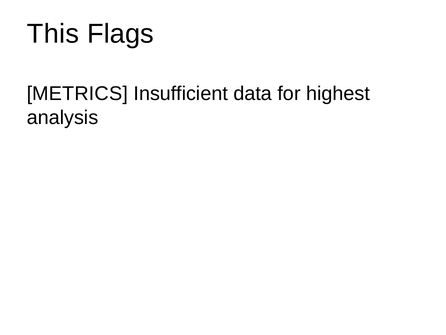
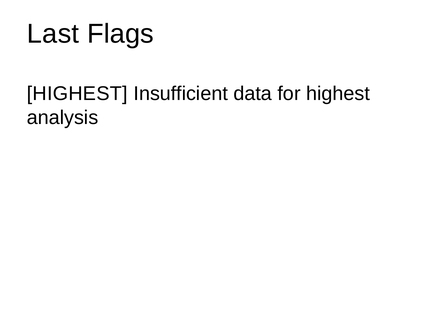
This: This -> Last (53, 34)
METRICS: METRICS -> HIGHEST (77, 94)
